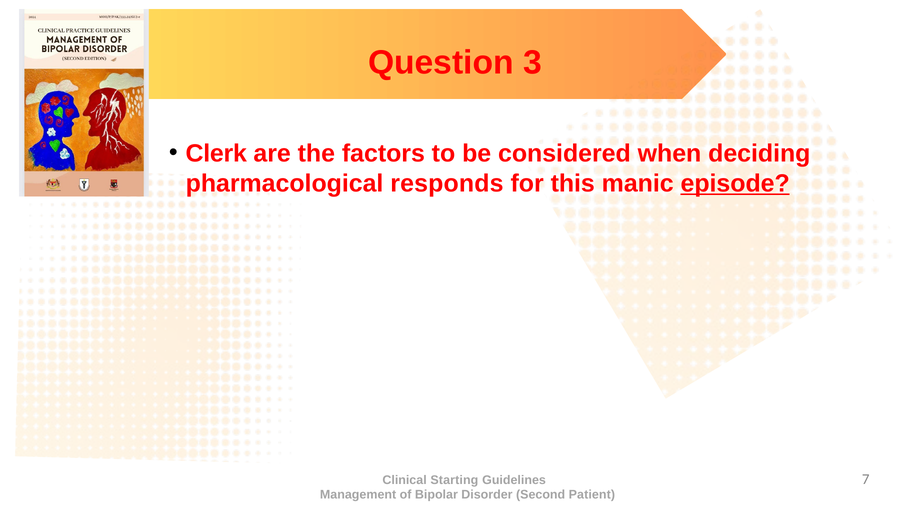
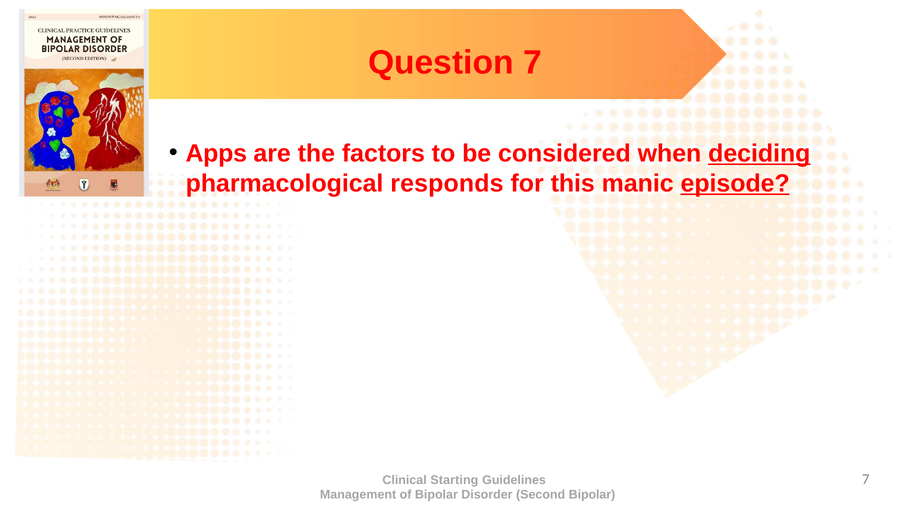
Question 3: 3 -> 7 (532, 62)
Clerk: Clerk -> Apps (216, 153)
deciding underline: none -> present (759, 153)
Second Patient: Patient -> Bipolar (592, 494)
